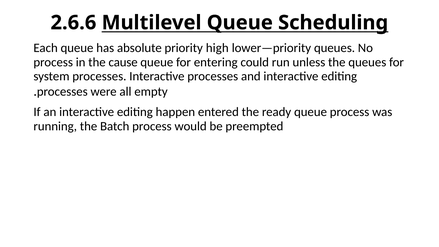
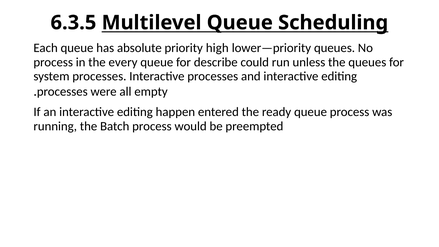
2.6.6: 2.6.6 -> 6.3.5 (73, 23)
cause: cause -> every (123, 62)
entering: entering -> describe (216, 62)
